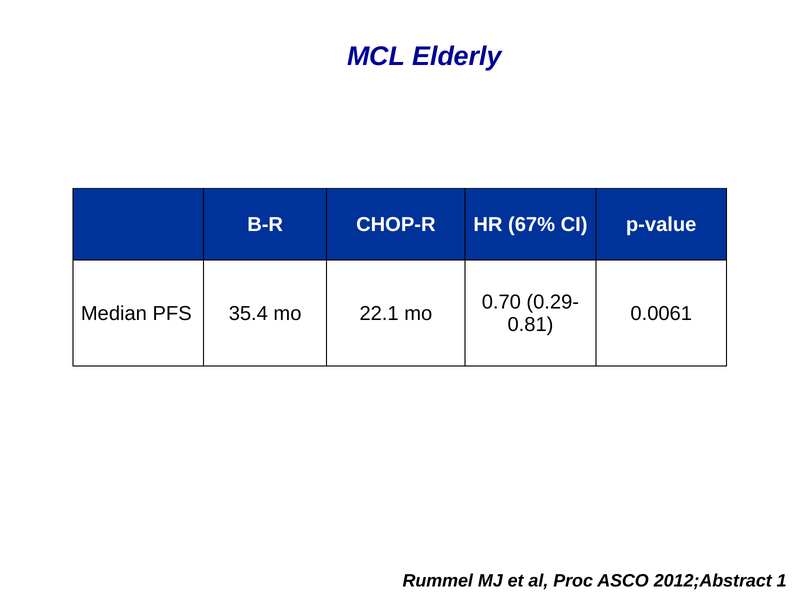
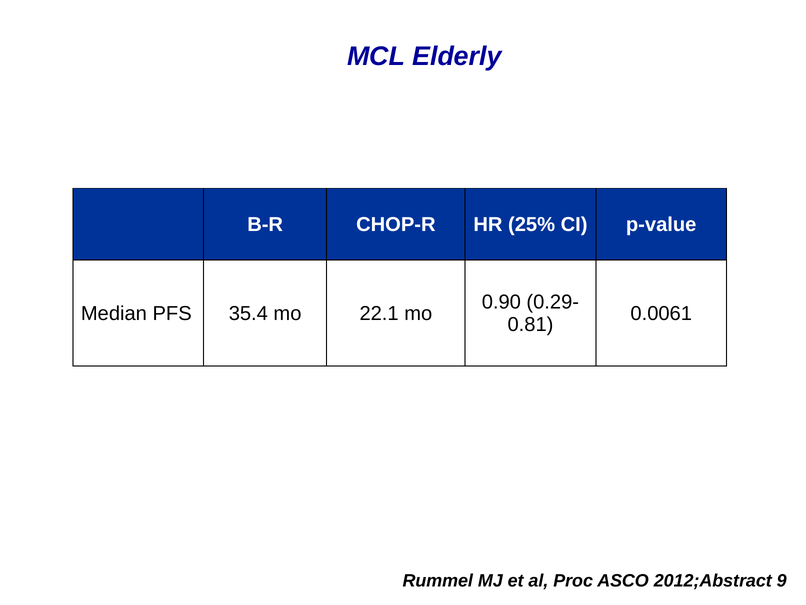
67%: 67% -> 25% (532, 224)
0.70: 0.70 -> 0.90 (501, 302)
1: 1 -> 9 (782, 581)
